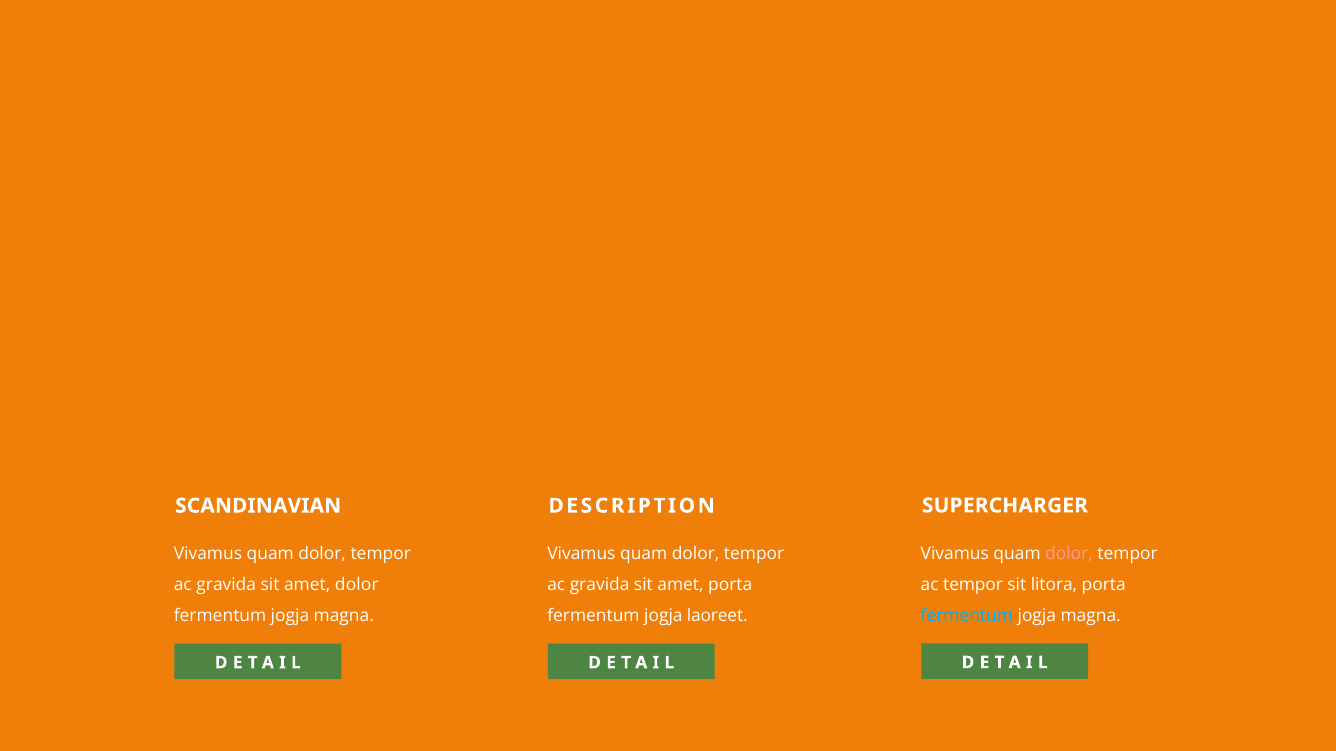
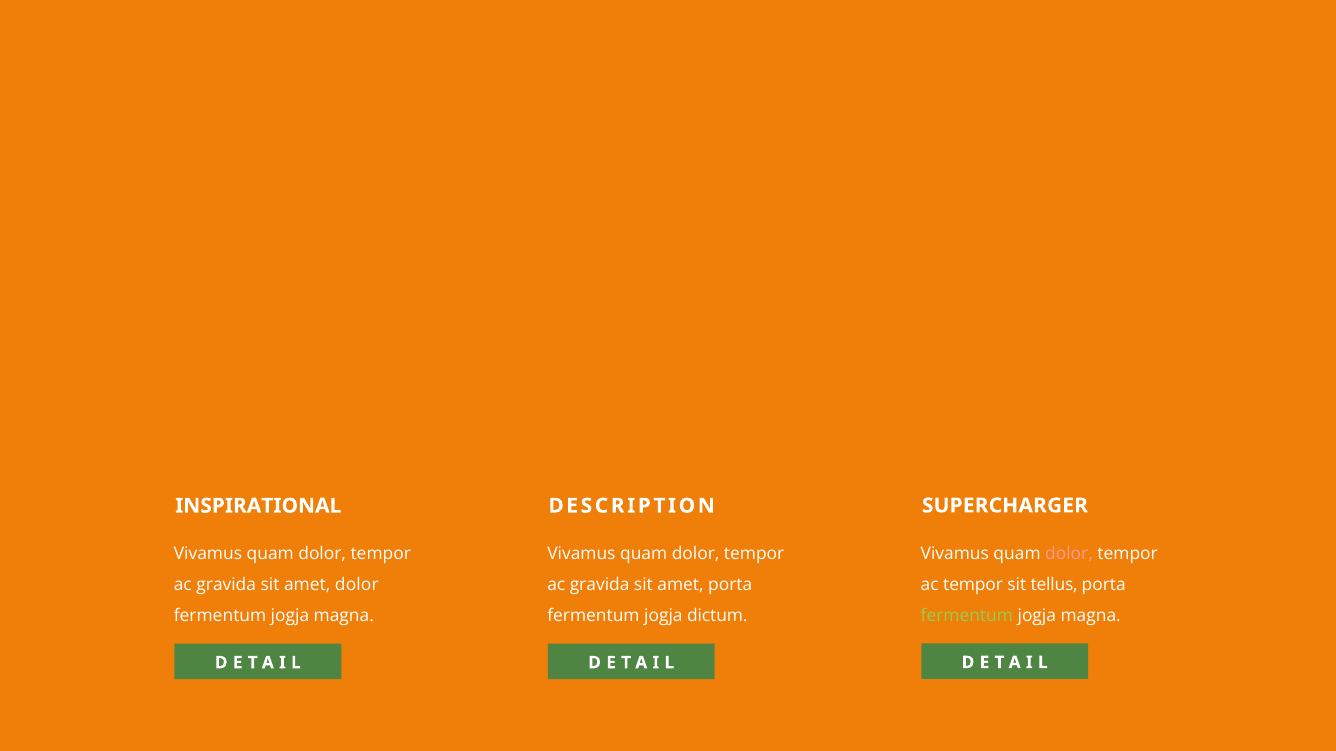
SCANDINAVIAN: SCANDINAVIAN -> INSPIRATIONAL (258, 506)
litora: litora -> tellus (1054, 585)
fermentum colour: light blue -> light green (967, 616)
laoreet: laoreet -> dictum (717, 616)
